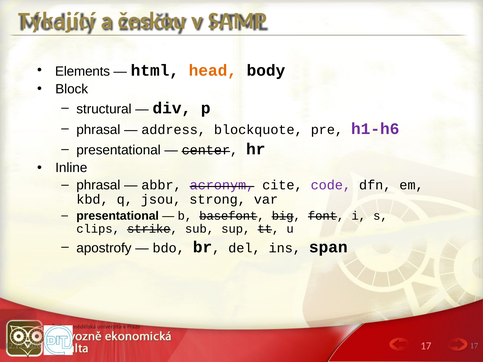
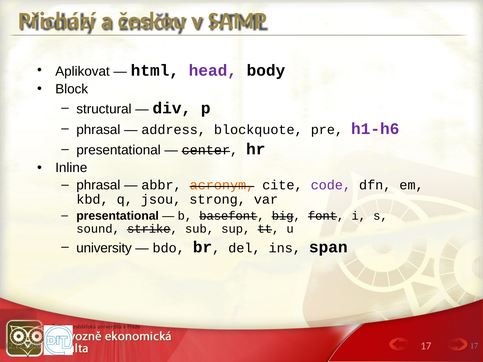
Týkající: Týkající -> Přichází (57, 21)
Elements: Elements -> Aplikovat (82, 71)
head colour: orange -> purple (213, 70)
acronym colour: purple -> orange (222, 185)
clips: clips -> sound (98, 229)
apostrofy: apostrofy -> university (104, 248)
